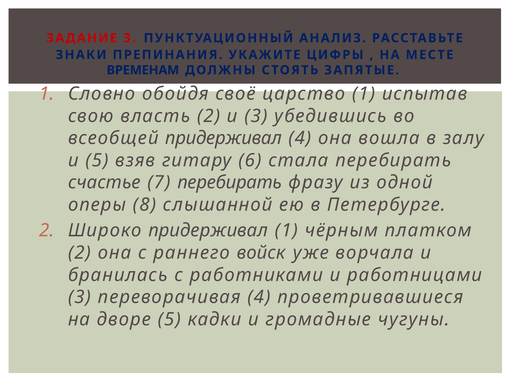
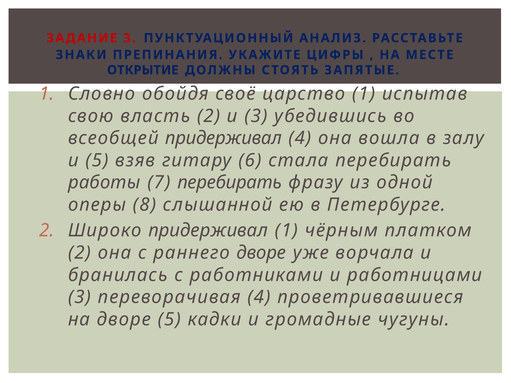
ВРЕМЕНАМ: ВРЕМЕНАМ -> ОТКРЫТИЕ (143, 70)
счастье: счастье -> работы (104, 183)
раннего войск: войск -> дворе (261, 253)
